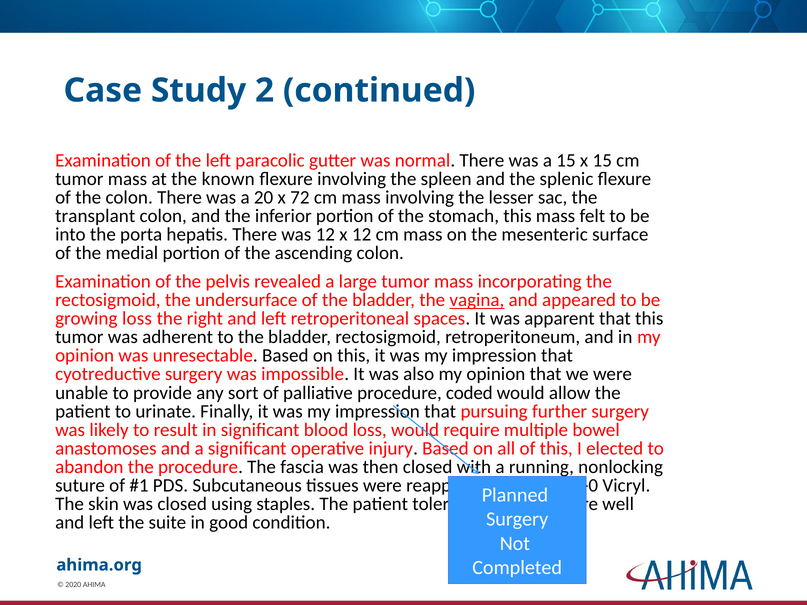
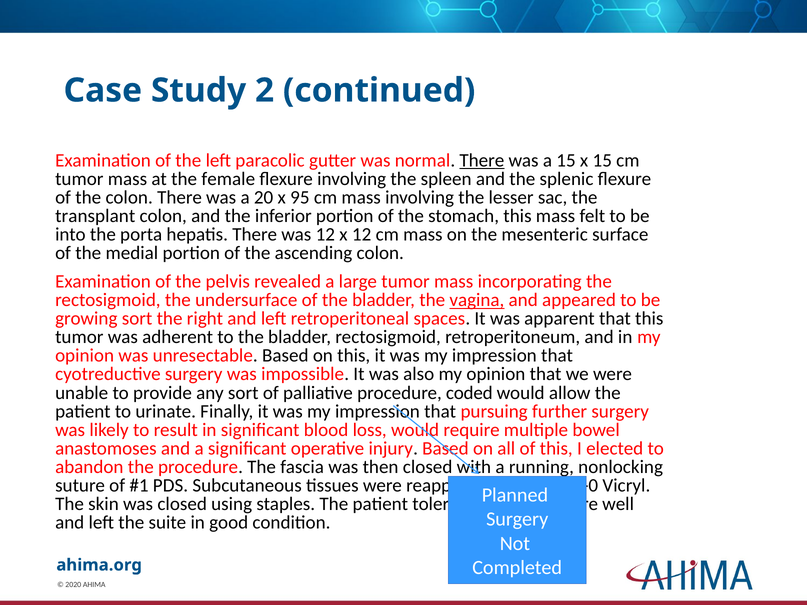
There underline: none -> present (482, 161)
known: known -> female (228, 179)
72: 72 -> 95 (300, 198)
growing loss: loss -> sort (137, 319)
